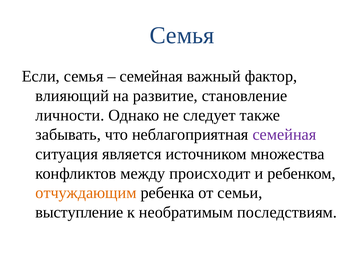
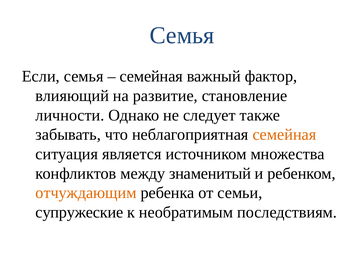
семейная colour: purple -> orange (284, 135)
происходит: происходит -> знаменитый (210, 173)
выступление: выступление -> супружеские (79, 212)
